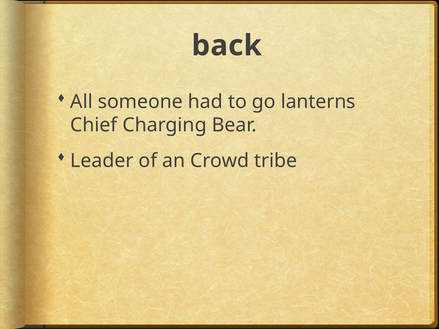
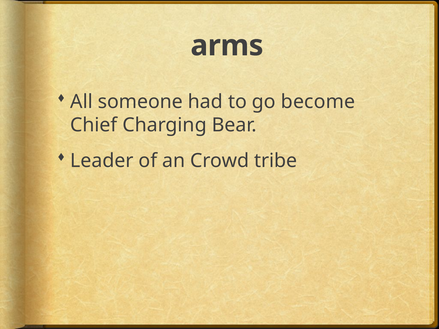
back: back -> arms (227, 46)
lanterns: lanterns -> become (318, 102)
